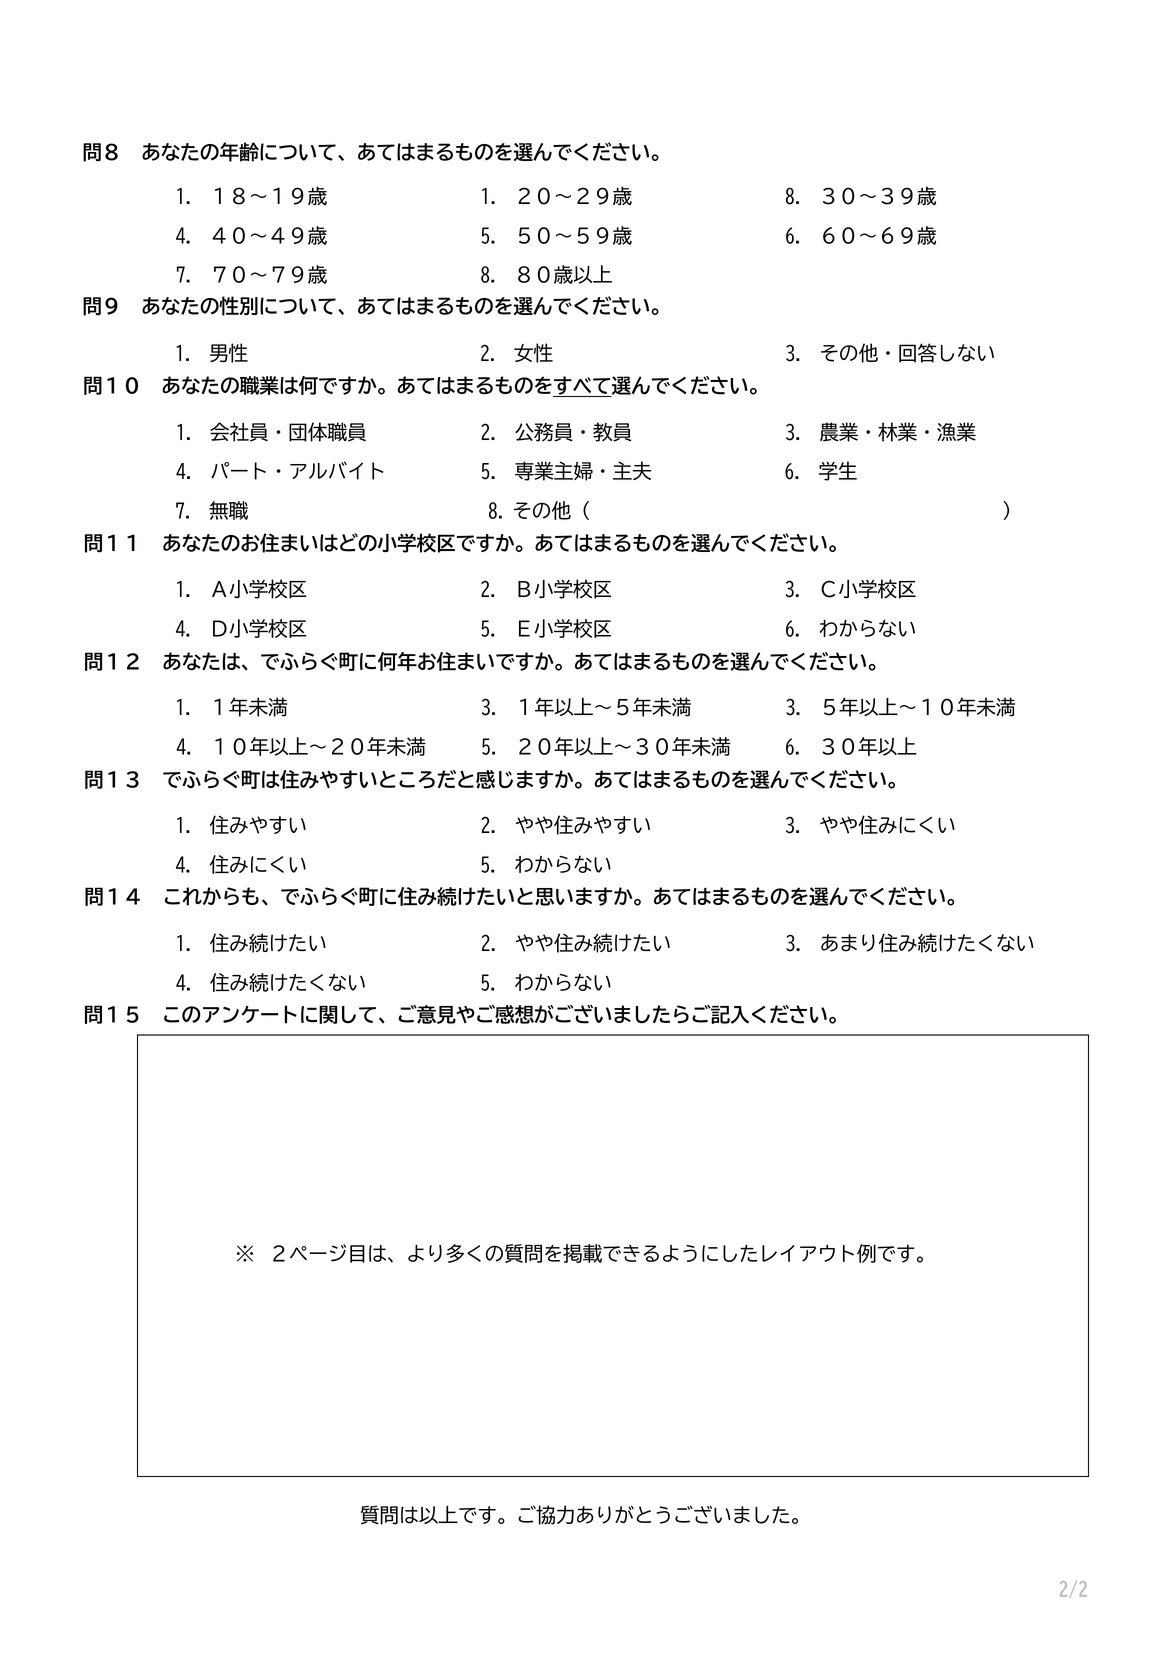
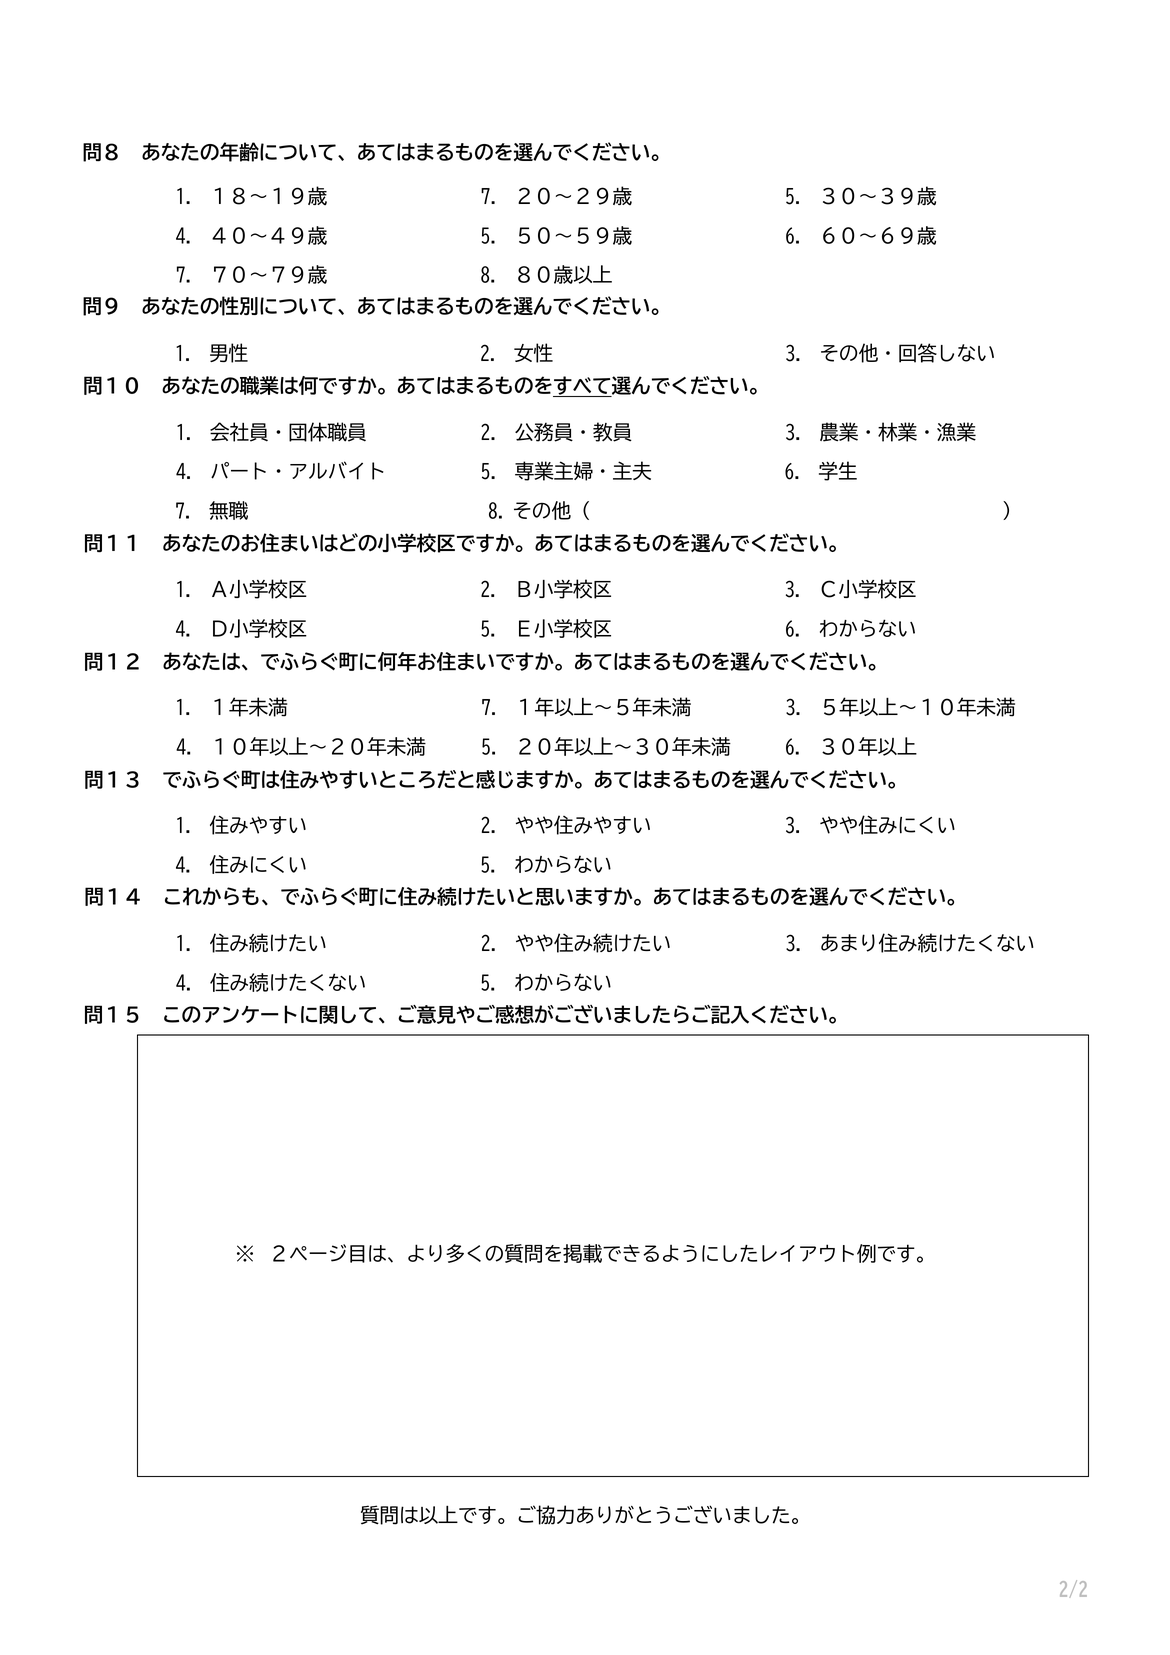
1: 1 -> 7 (490, 197)
8: 8 -> 5 (795, 197)
3: 3 -> 7 (491, 708)
